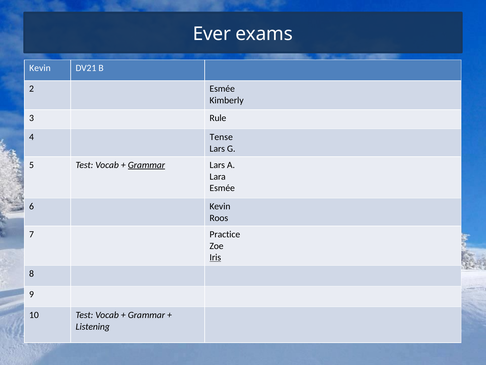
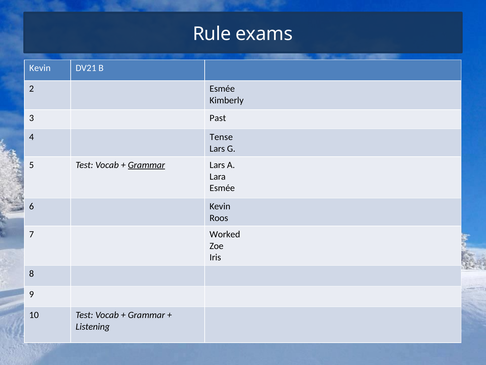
Ever: Ever -> Rule (212, 34)
Rule: Rule -> Past (218, 118)
Practice: Practice -> Worked (225, 234)
Iris underline: present -> none (215, 257)
